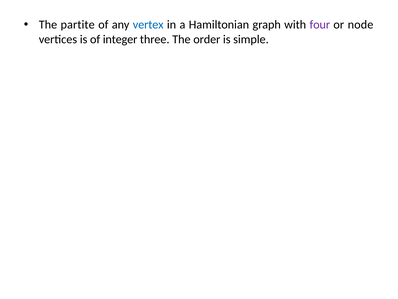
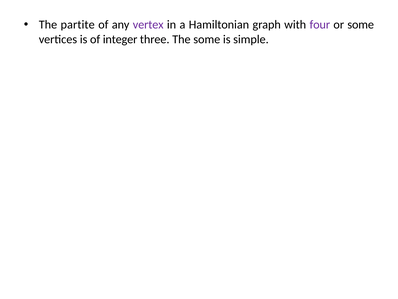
vertex colour: blue -> purple (148, 25)
or node: node -> some (361, 25)
The order: order -> some (207, 39)
